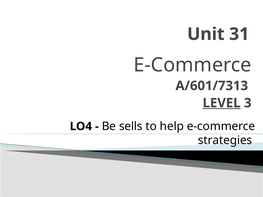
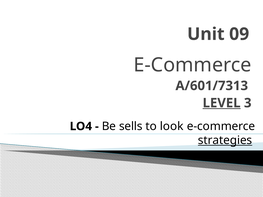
31: 31 -> 09 (239, 34)
help: help -> look (172, 126)
strategies underline: none -> present (225, 140)
